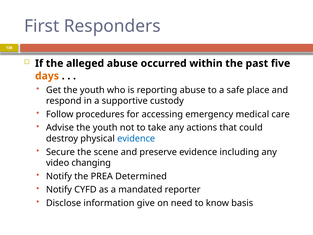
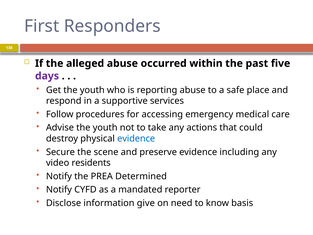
days colour: orange -> purple (47, 76)
custody: custody -> services (167, 101)
changing: changing -> residents (91, 163)
